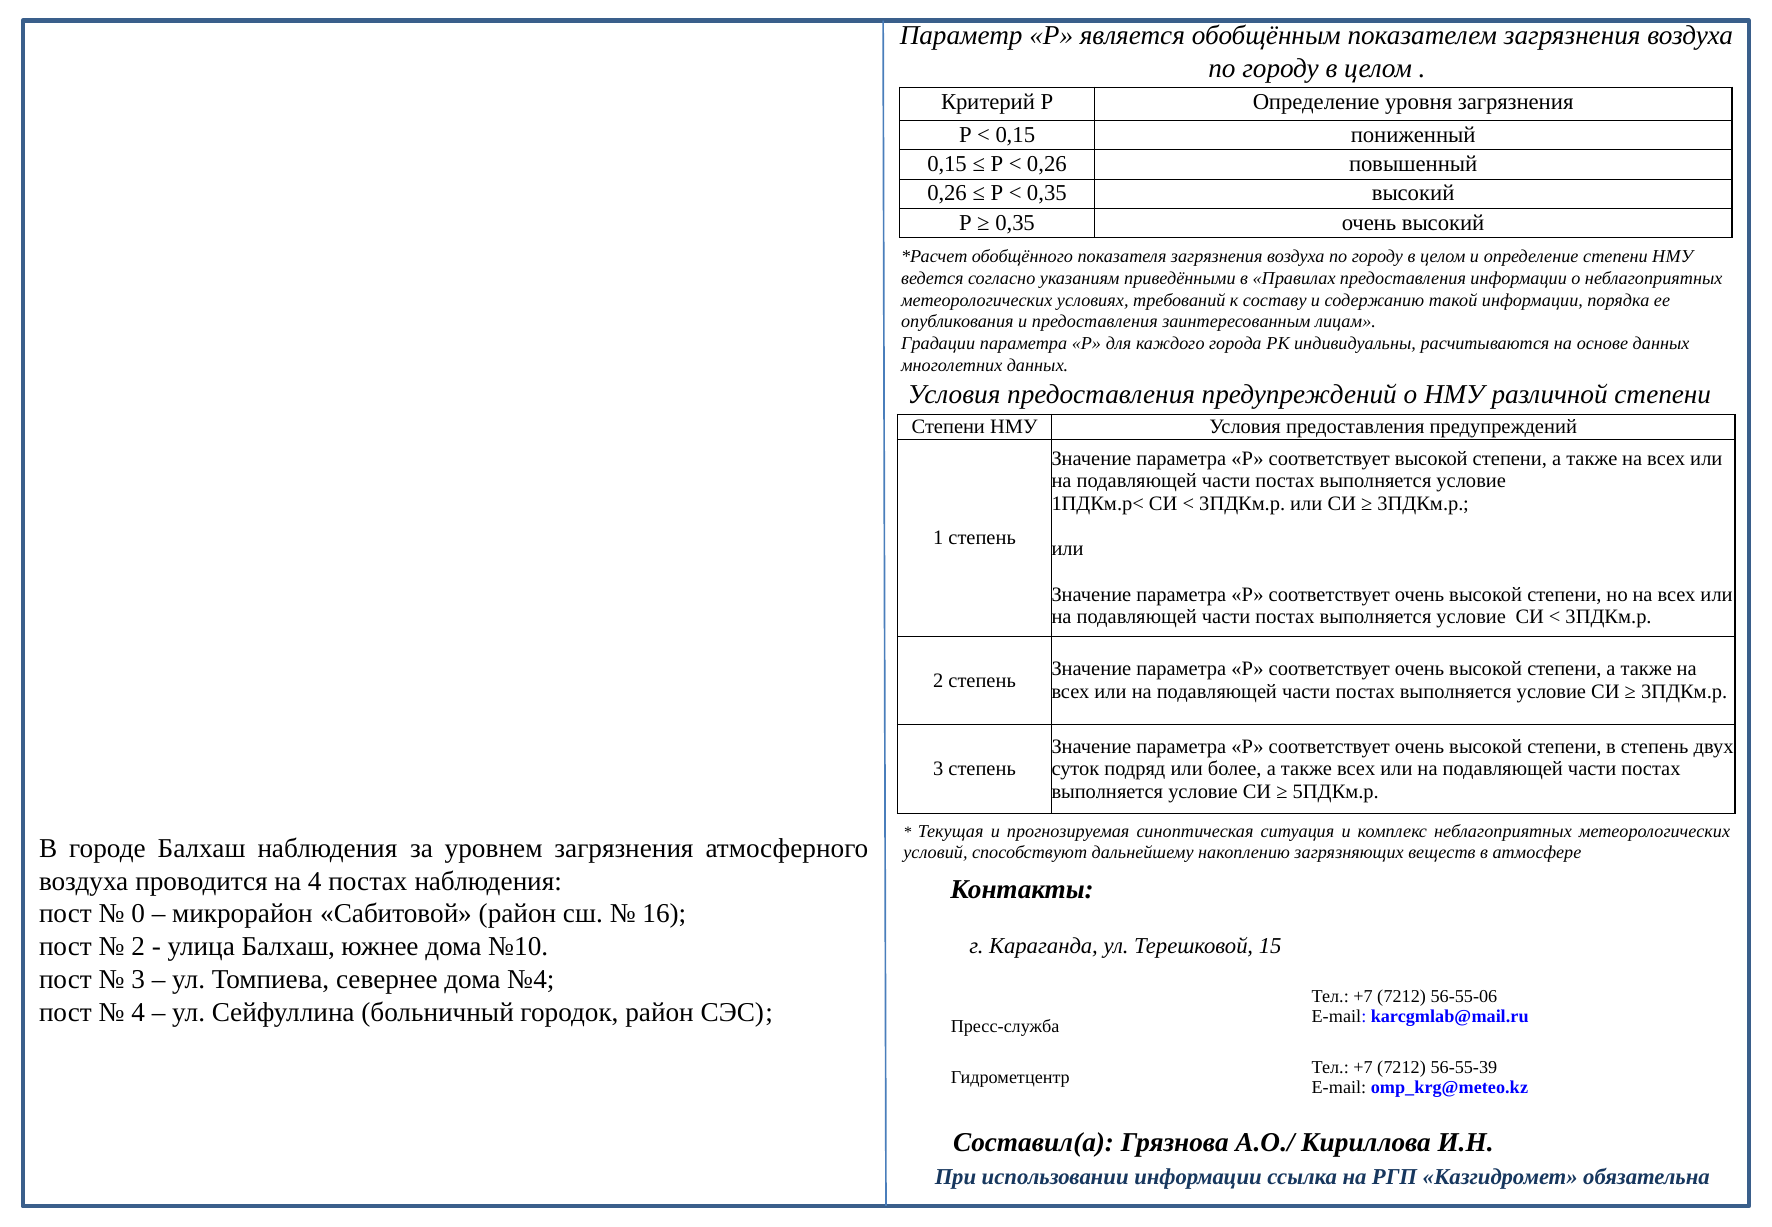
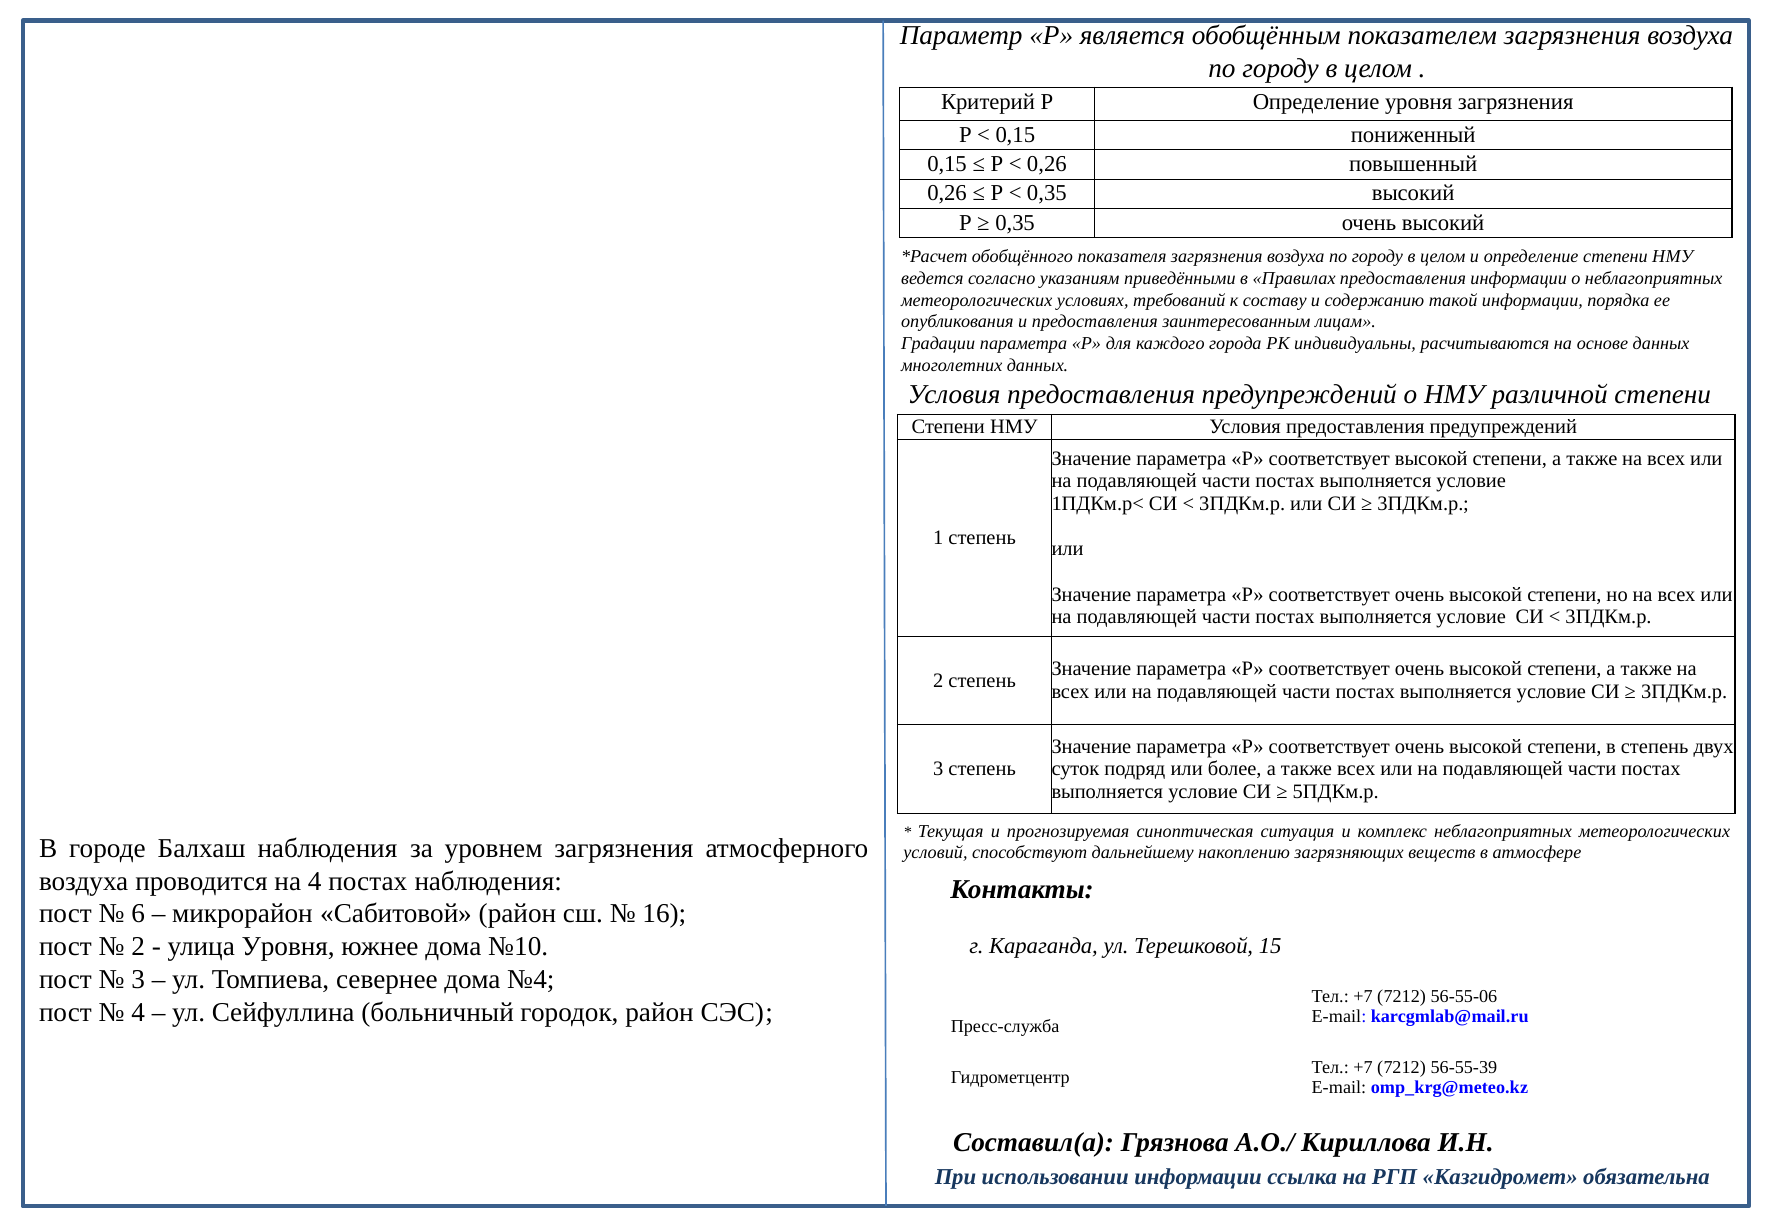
0: 0 -> 6 (138, 914)
улица Балхаш: Балхаш -> Уровня (288, 946)
